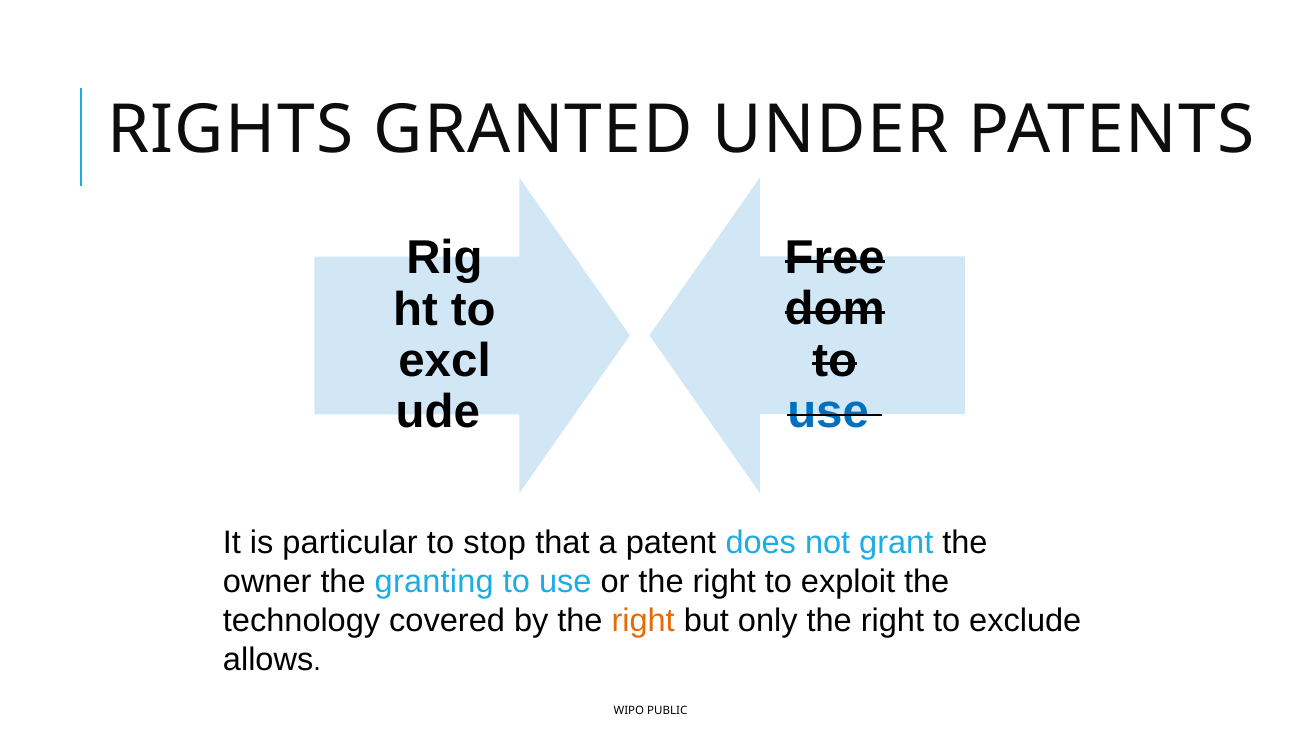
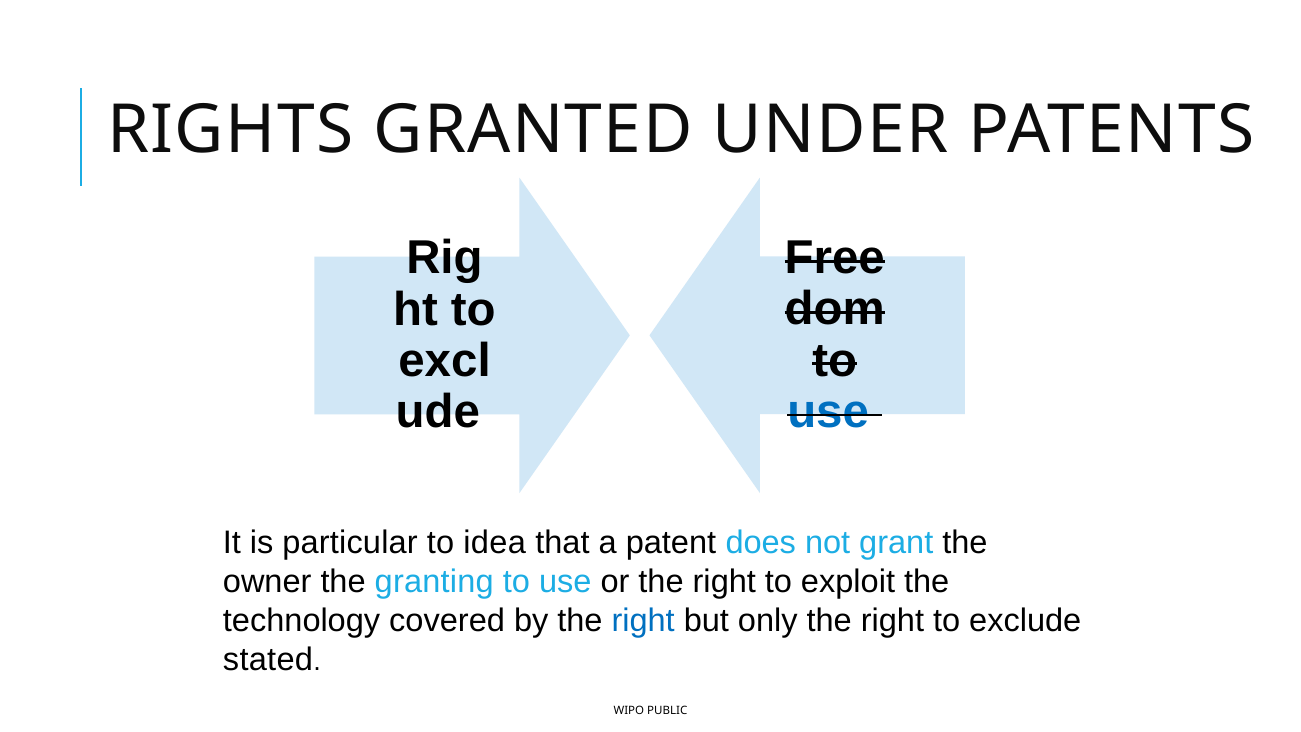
stop: stop -> idea (495, 542)
right colour: orange -> blue (643, 620)
allows: allows -> stated (268, 659)
